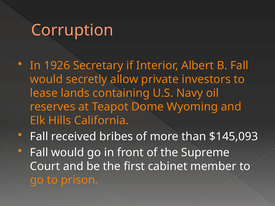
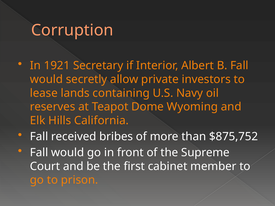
1926: 1926 -> 1921 (57, 66)
$145,093: $145,093 -> $875,752 (234, 137)
